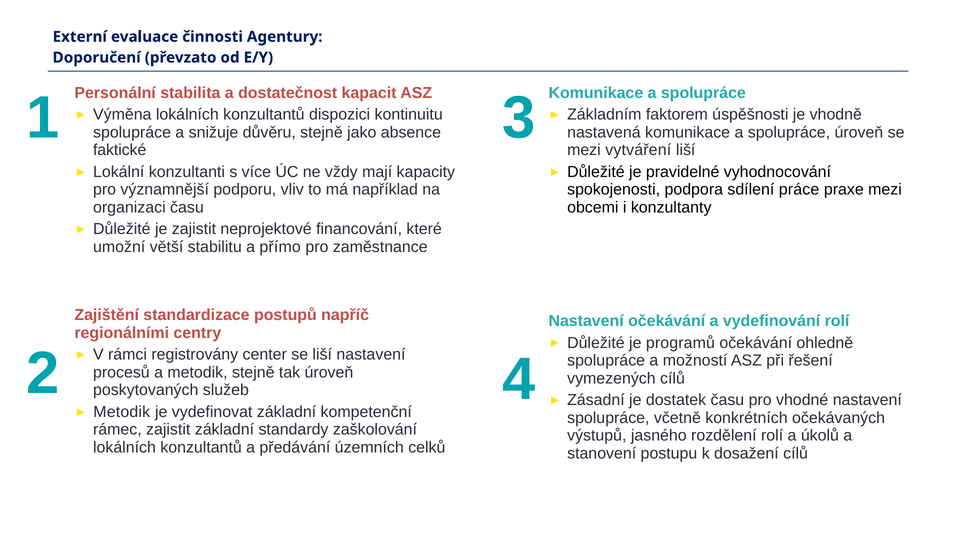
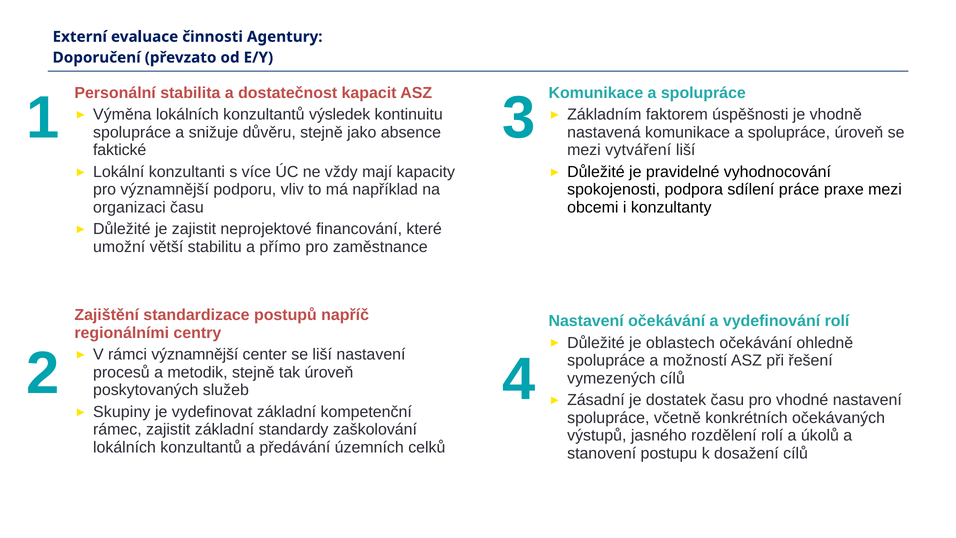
dispozici: dispozici -> výsledek (340, 115)
programů: programů -> oblastech (680, 343)
rámci registrovány: registrovány -> významnější (195, 354)
Metodik: Metodik -> Skupiny (122, 412)
